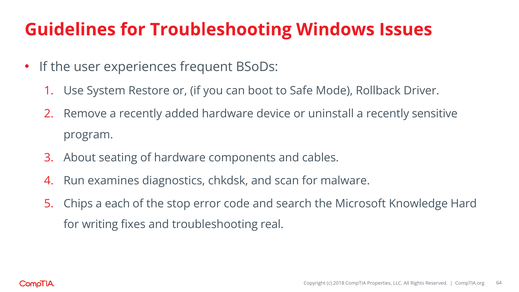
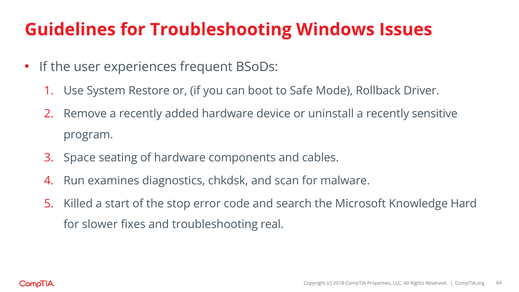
About: About -> Space (80, 158)
Chips: Chips -> Killed (78, 204)
each: each -> start (117, 204)
writing: writing -> slower (100, 224)
